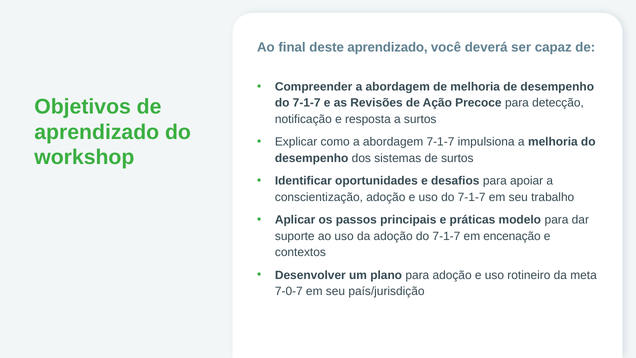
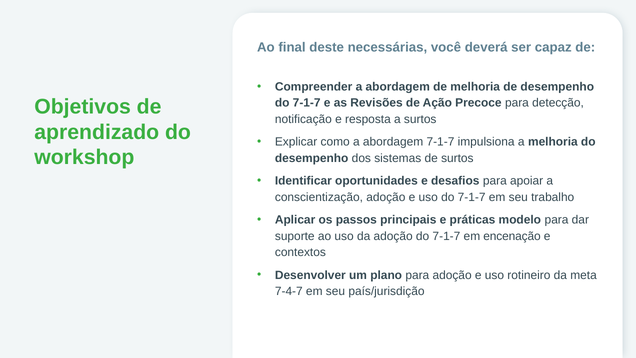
deste aprendizado: aprendizado -> necessárias (387, 47)
7-0-7: 7-0-7 -> 7-4-7 (289, 291)
